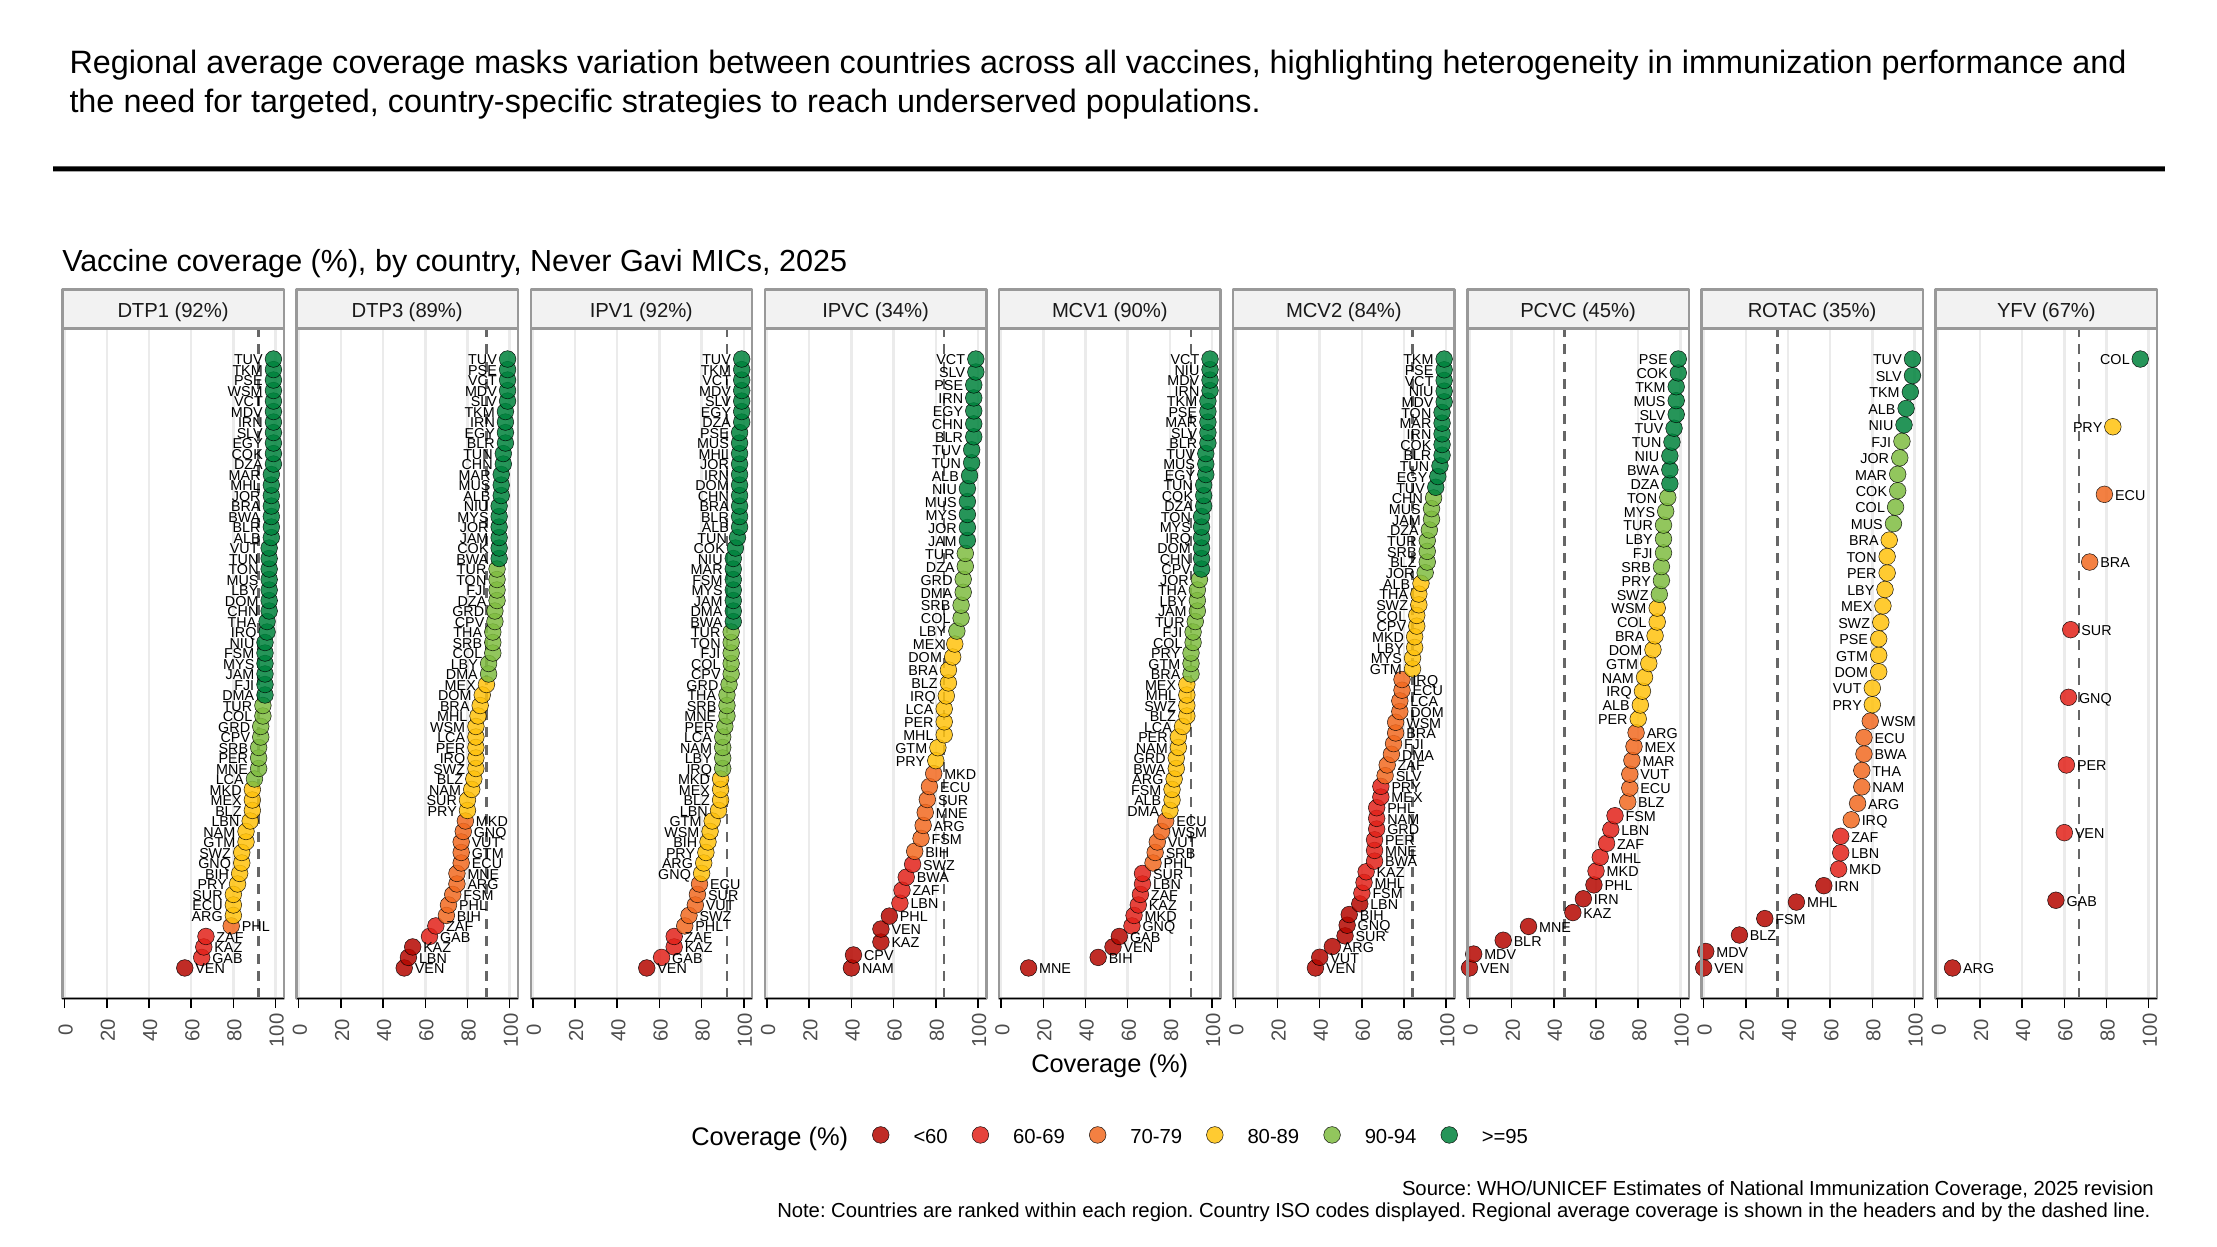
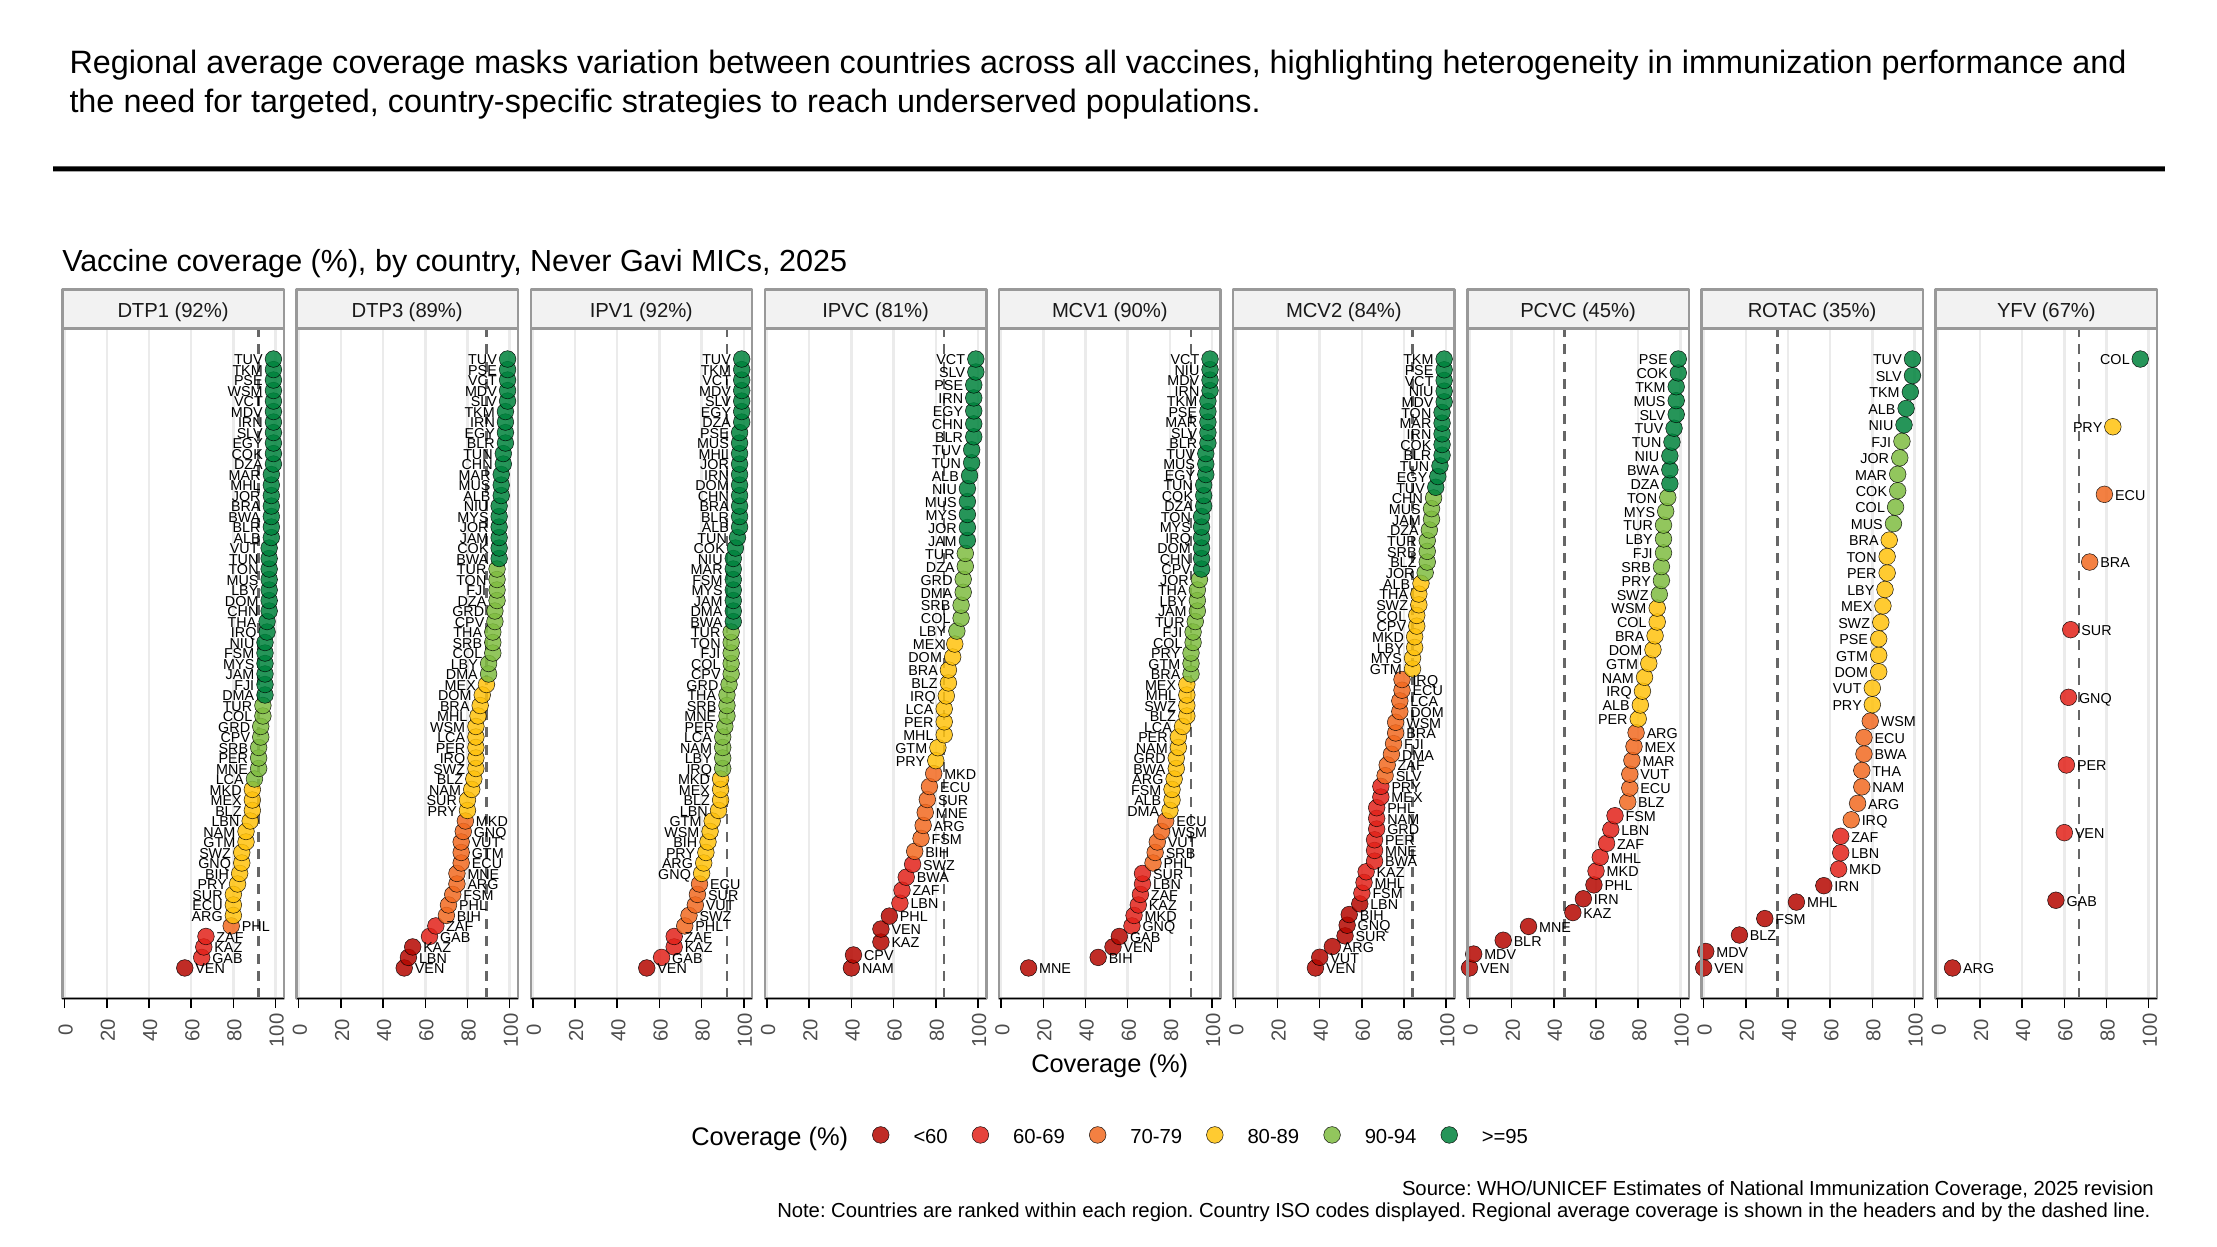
34%: 34% -> 81% (902, 311)
